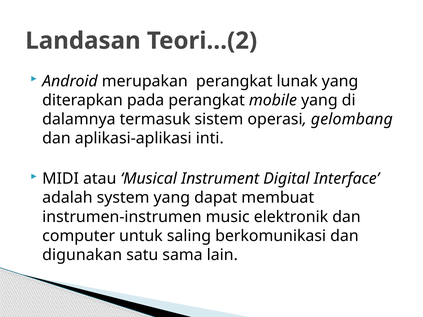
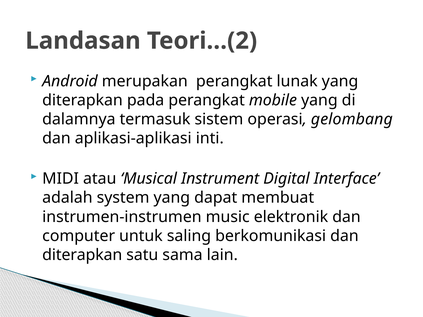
digunakan: digunakan -> diterapkan (82, 255)
